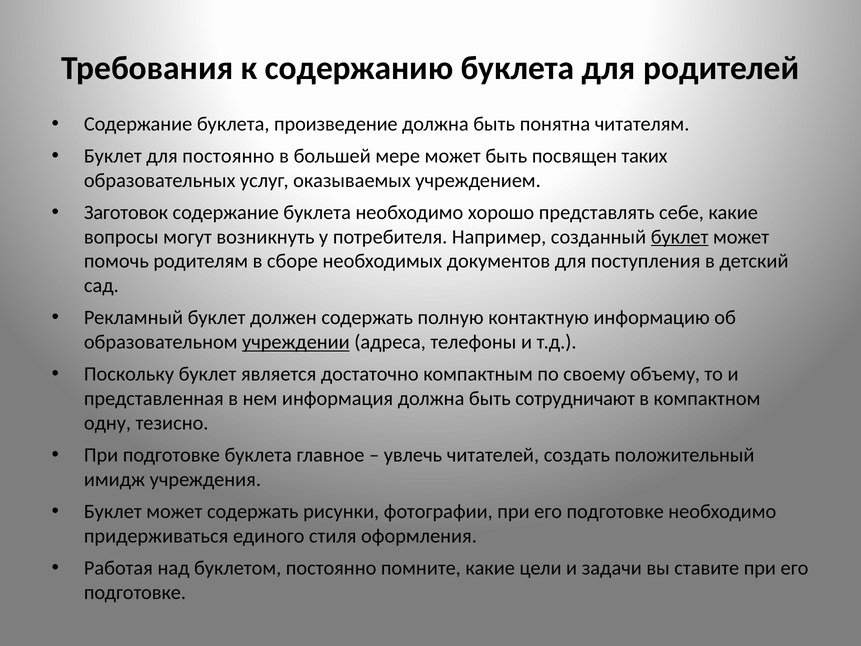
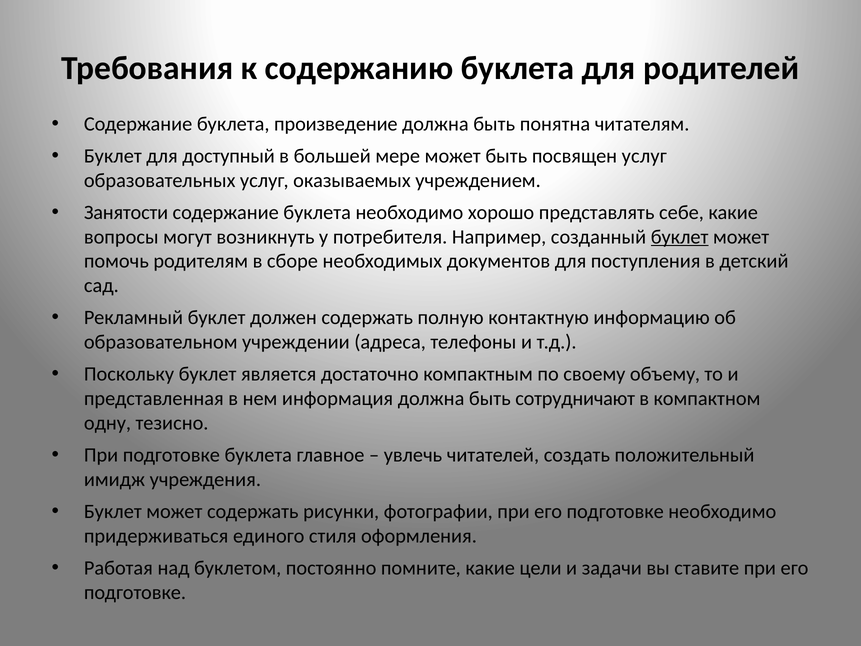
для постоянно: постоянно -> доступный (229, 156)
посвящен таких: таких -> услуг (644, 156)
Заготовок: Заготовок -> Занятости (126, 212)
учреждении underline: present -> none (296, 342)
